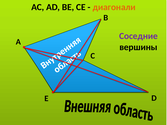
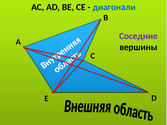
диагонали colour: orange -> blue (114, 7)
